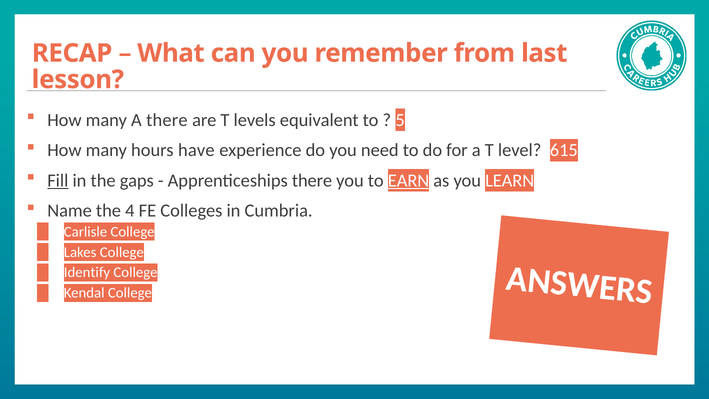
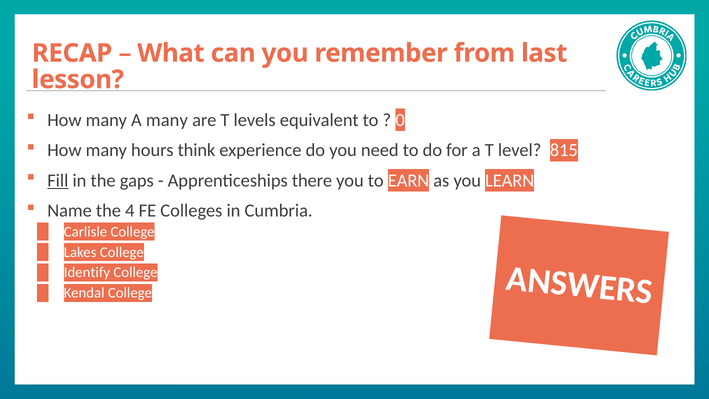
A there: there -> many (167, 120)
5: 5 -> 0 (400, 120)
have: have -> think (197, 150)
615: 615 -> 815 (564, 150)
EARN underline: present -> none (409, 180)
